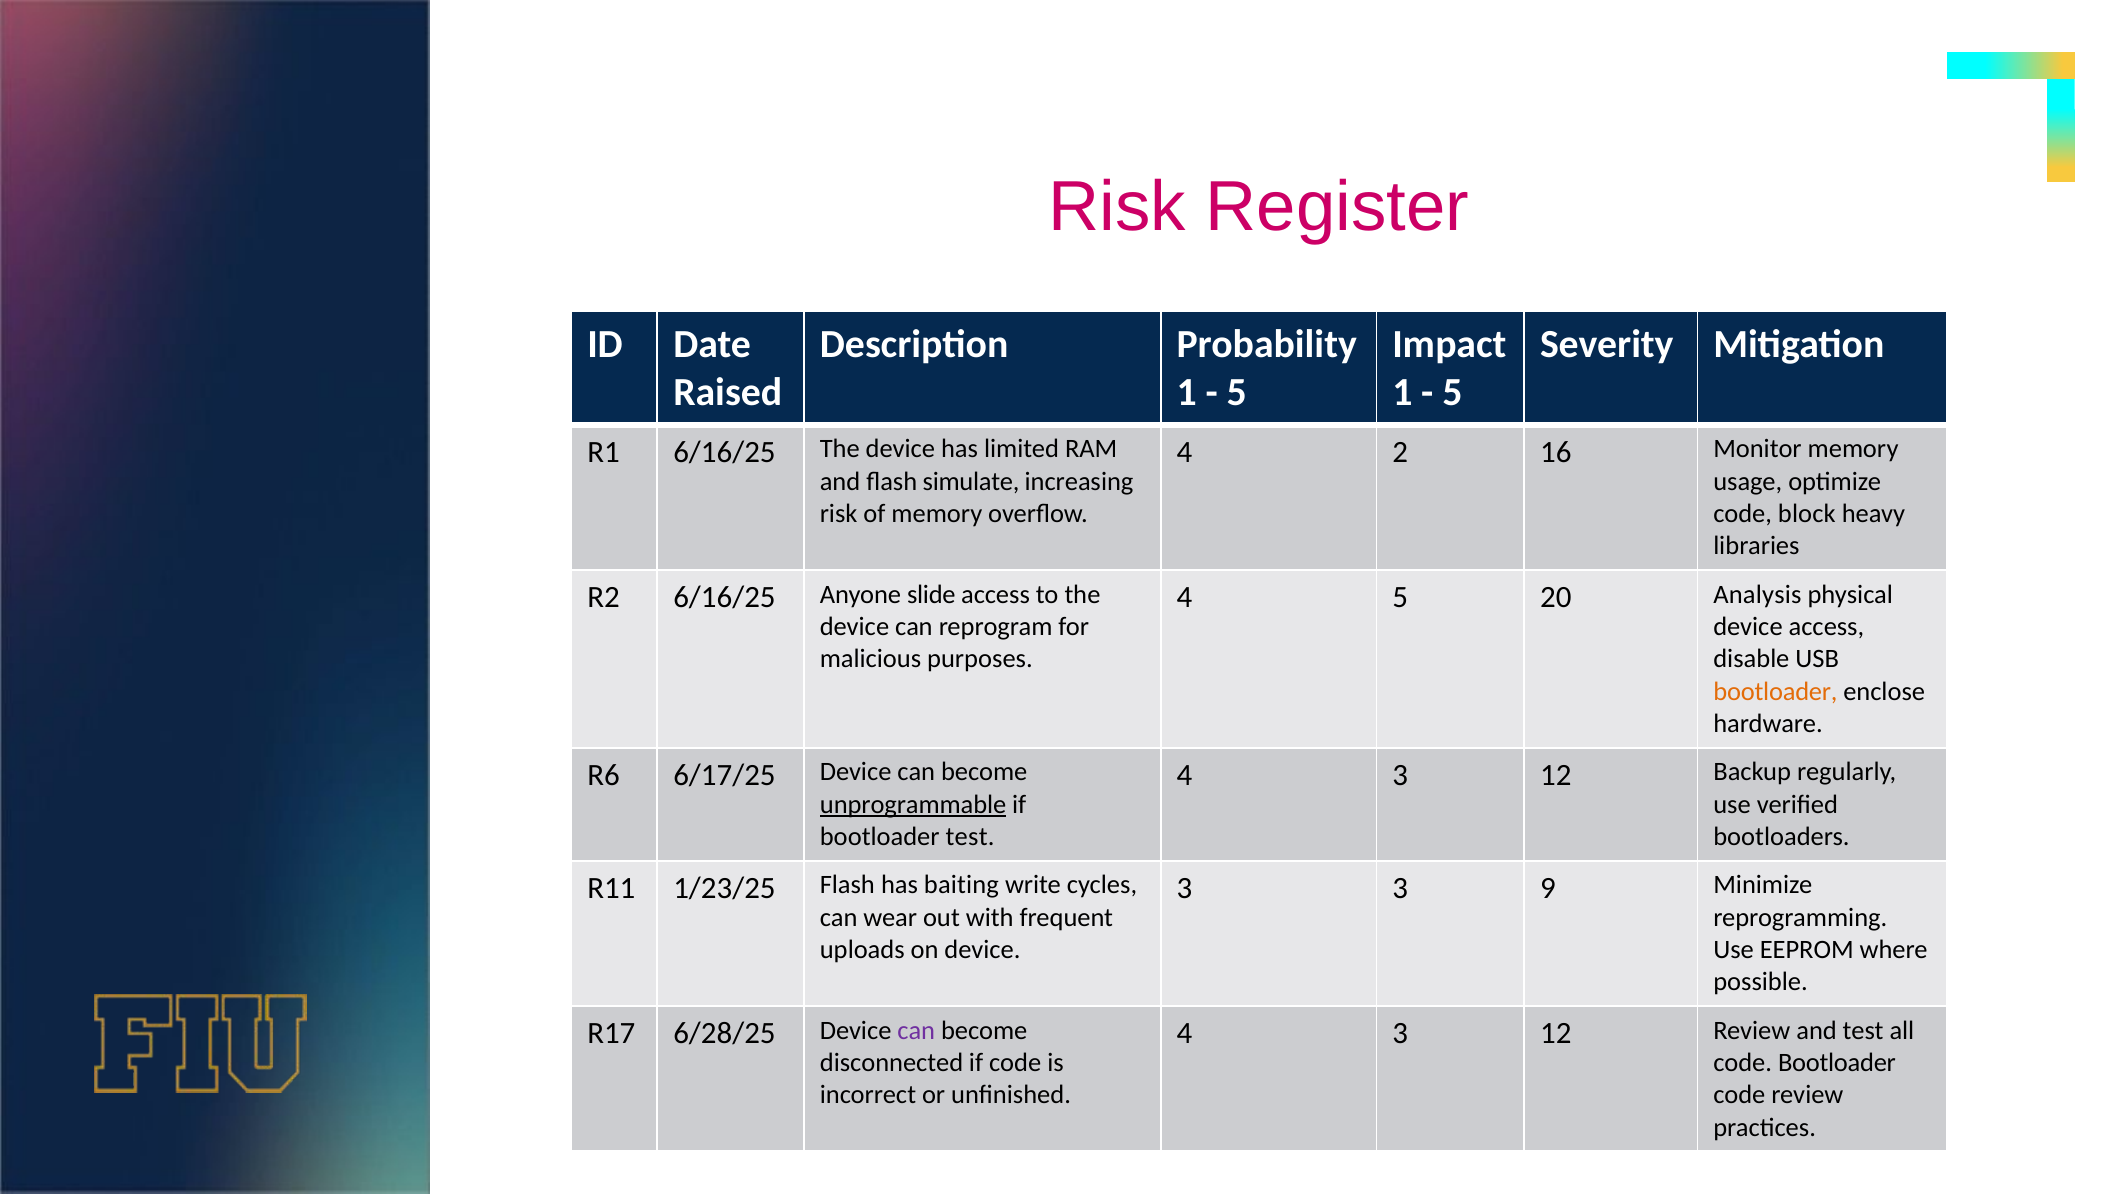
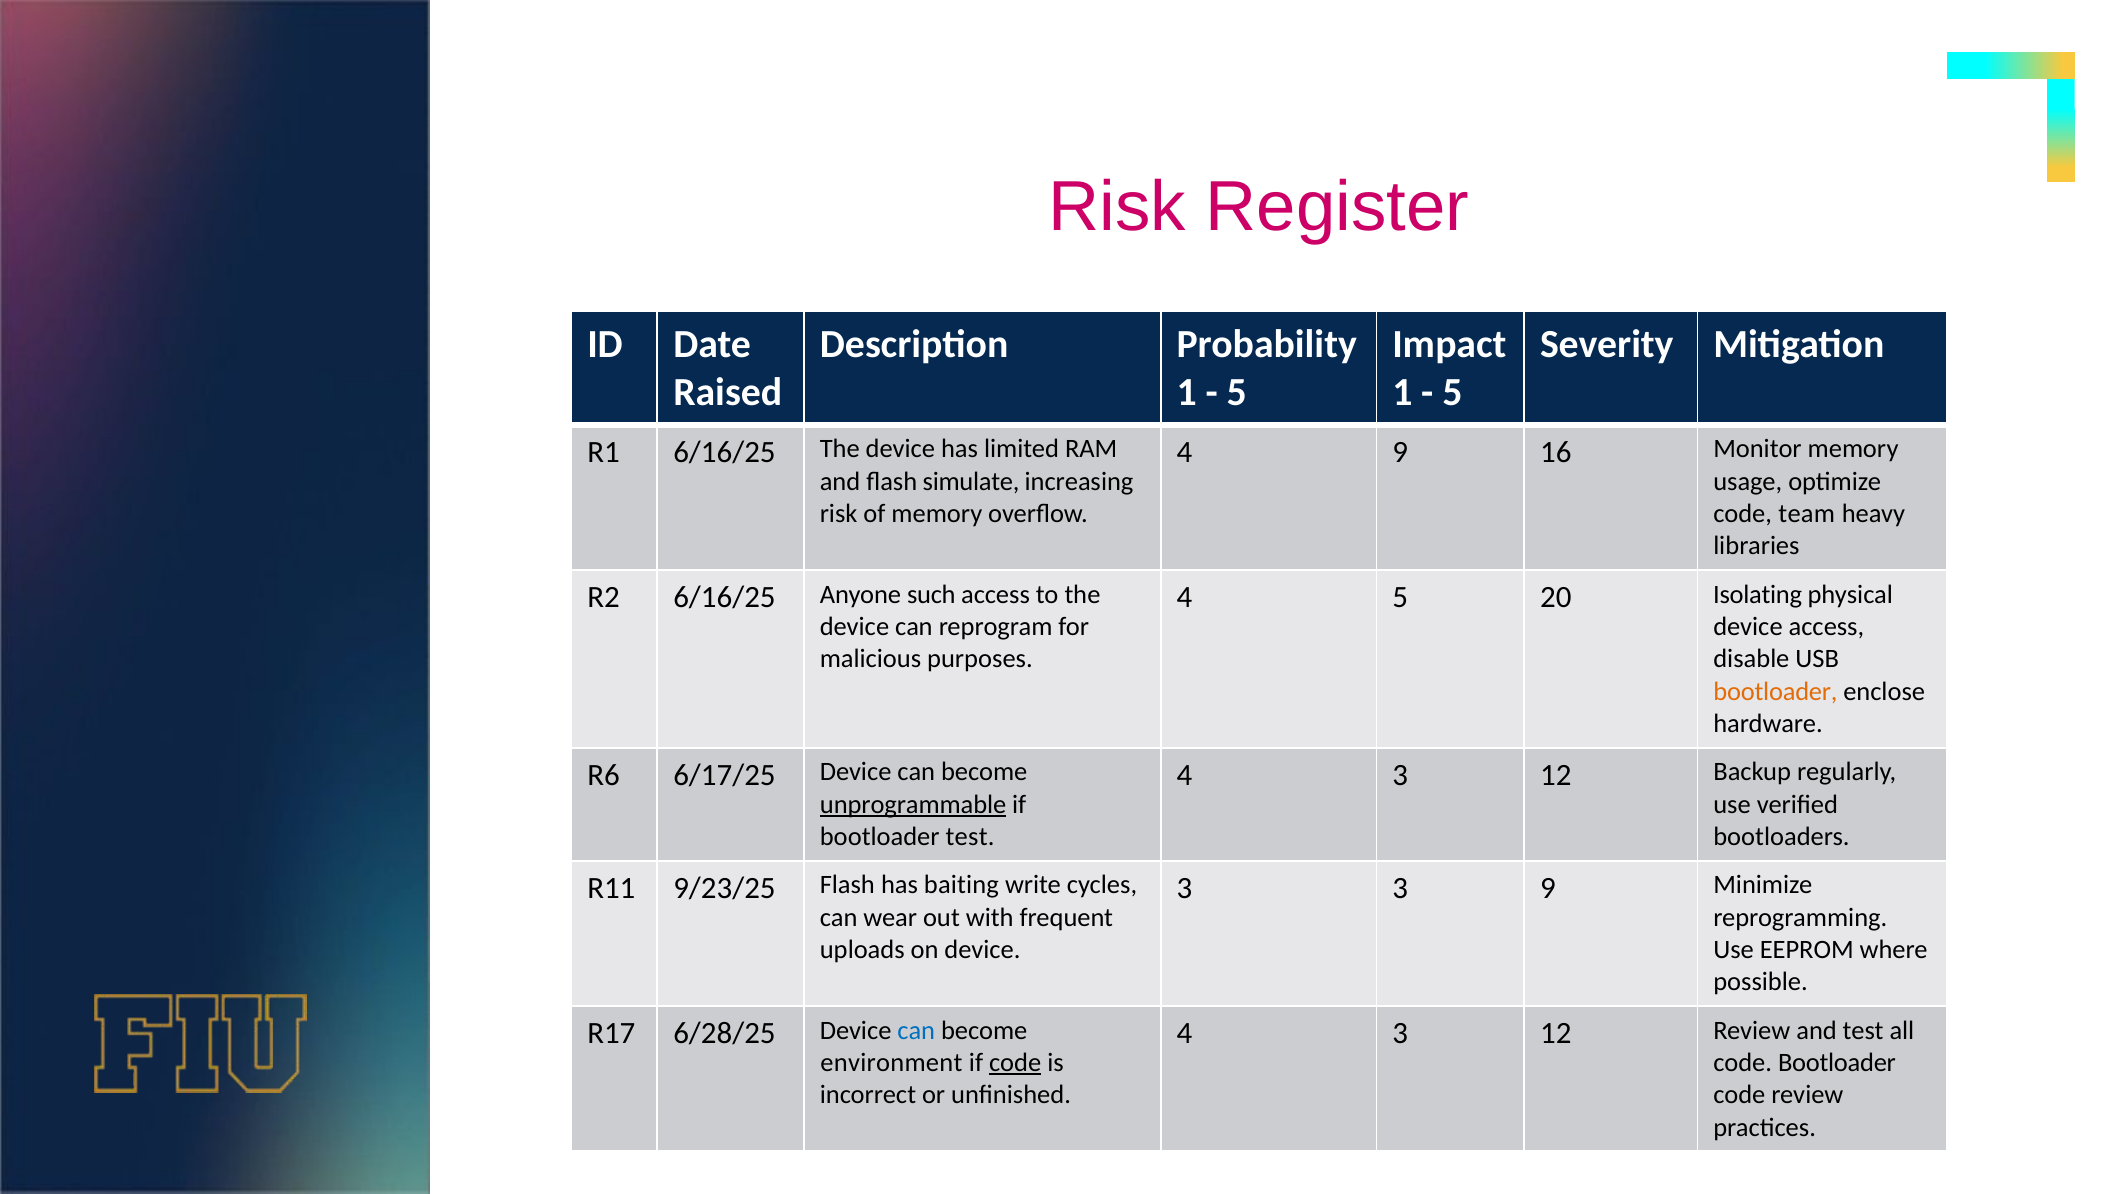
4 2: 2 -> 9 (1400, 452)
block: block -> team (1807, 514)
slide: slide -> such (931, 594)
Analysis: Analysis -> Isolating (1758, 594)
1/23/25: 1/23/25 -> 9/23/25 (724, 888)
can colour: purple -> blue (916, 1030)
disconnected: disconnected -> environment (891, 1062)
code underline: none -> present (1015, 1062)
